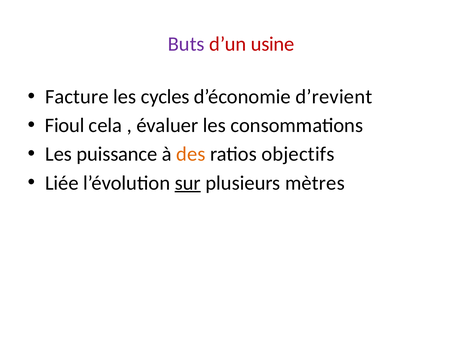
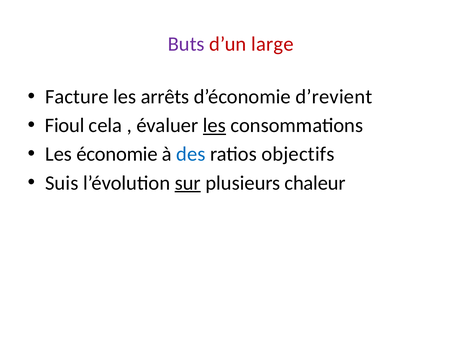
usine: usine -> large (272, 44)
cycles: cycles -> arrêts (165, 97)
les underline: none -> present (214, 126)
puissance: puissance -> économie (117, 154)
des colour: orange -> blue (191, 154)
Liée: Liée -> Suis (62, 183)
mètres: mètres -> chaleur (315, 183)
